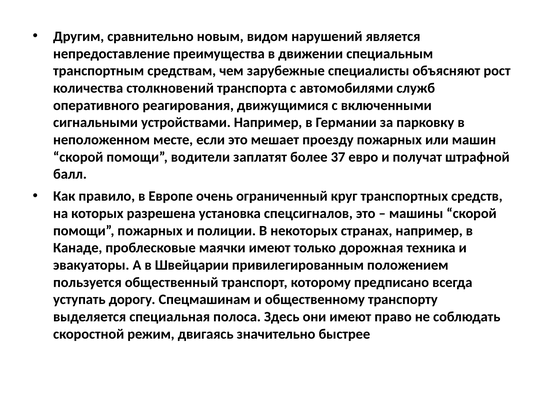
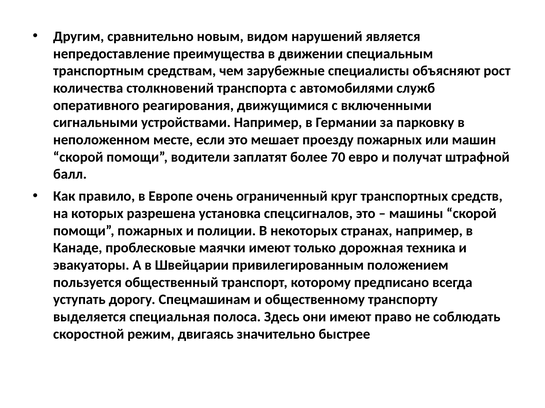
37: 37 -> 70 (338, 157)
